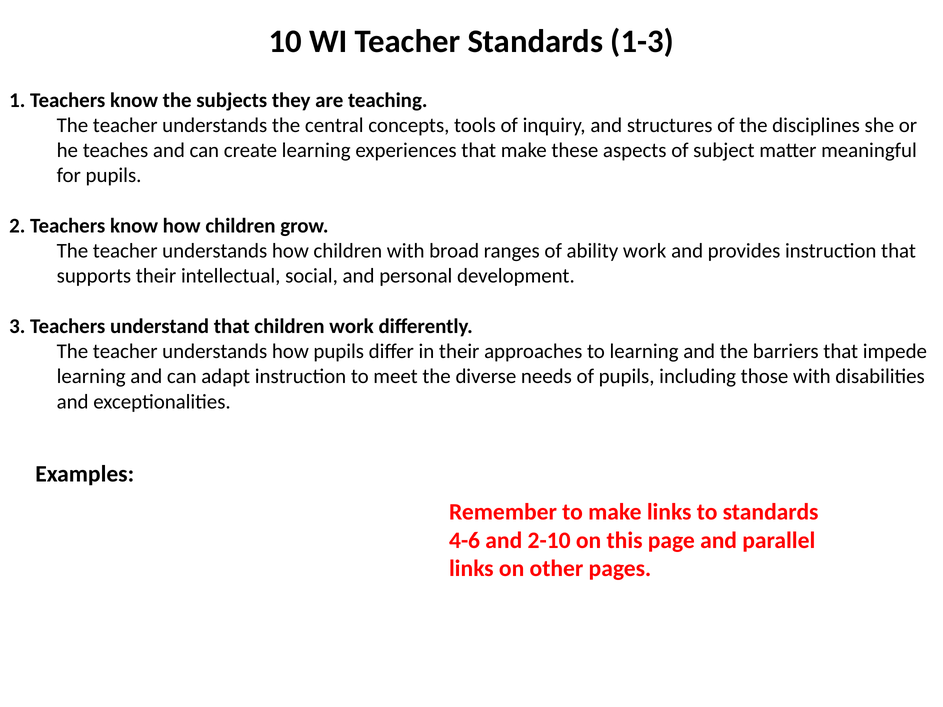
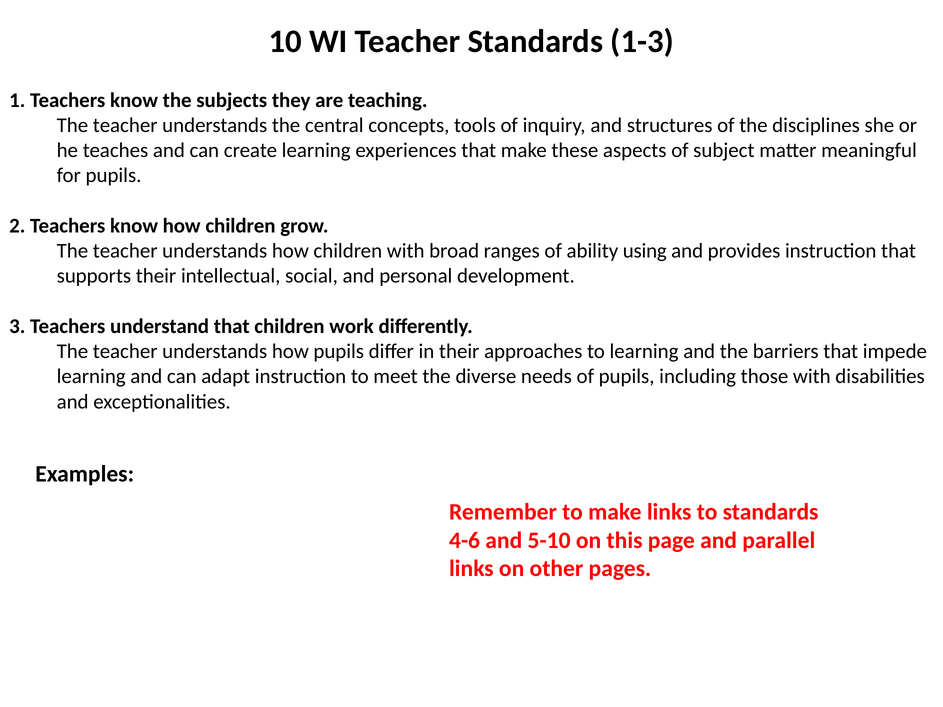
ability work: work -> using (645, 251)
2-10: 2-10 -> 5-10 (549, 540)
